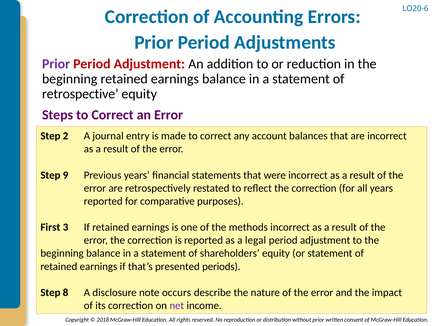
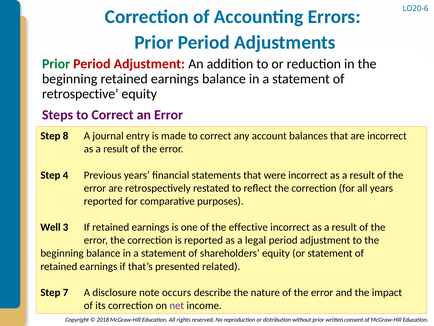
Prior colour: purple -> green (56, 64)
2: 2 -> 8 (66, 136)
9: 9 -> 4 (66, 175)
First: First -> Well (50, 227)
methods: methods -> effective (248, 227)
periods: periods -> related (221, 266)
8: 8 -> 7 (66, 292)
